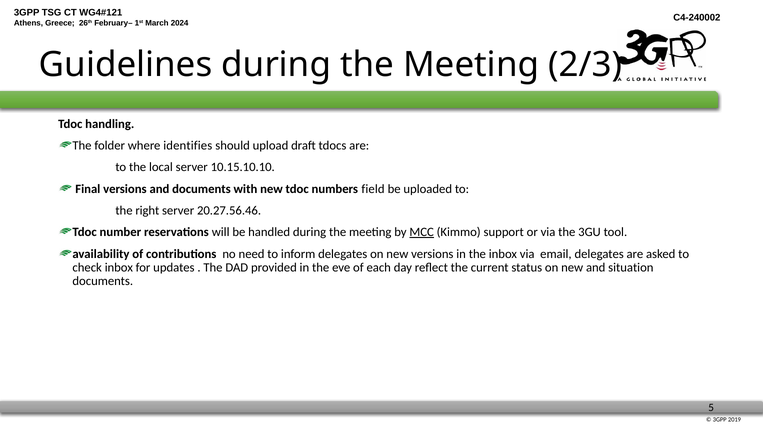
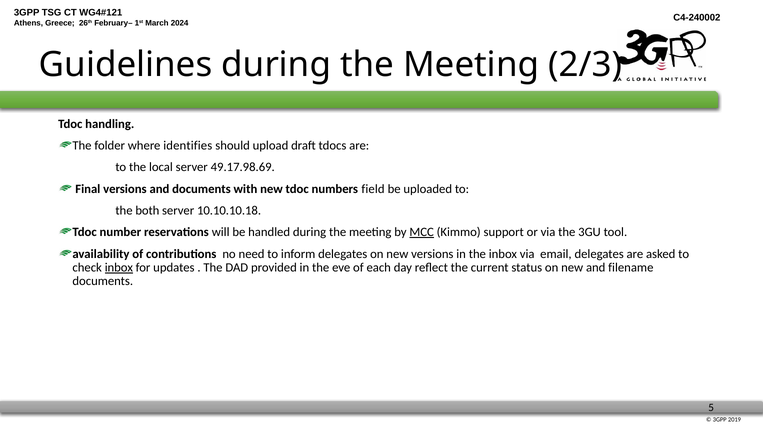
10.15.10.10: 10.15.10.10 -> 49.17.98.69 (243, 167)
right: right -> both (147, 211)
20.27.56.46: 20.27.56.46 -> 10.10.10.18 (229, 211)
inbox underline: none -> present (119, 268)
situation: situation -> filename (631, 268)
